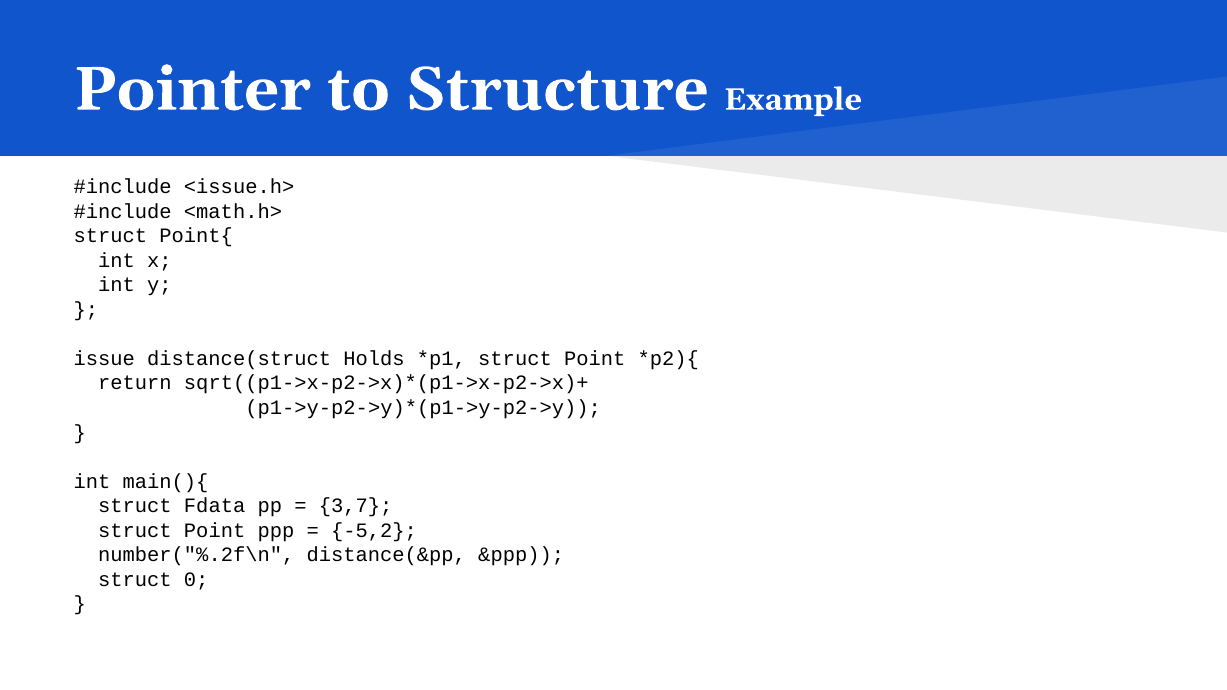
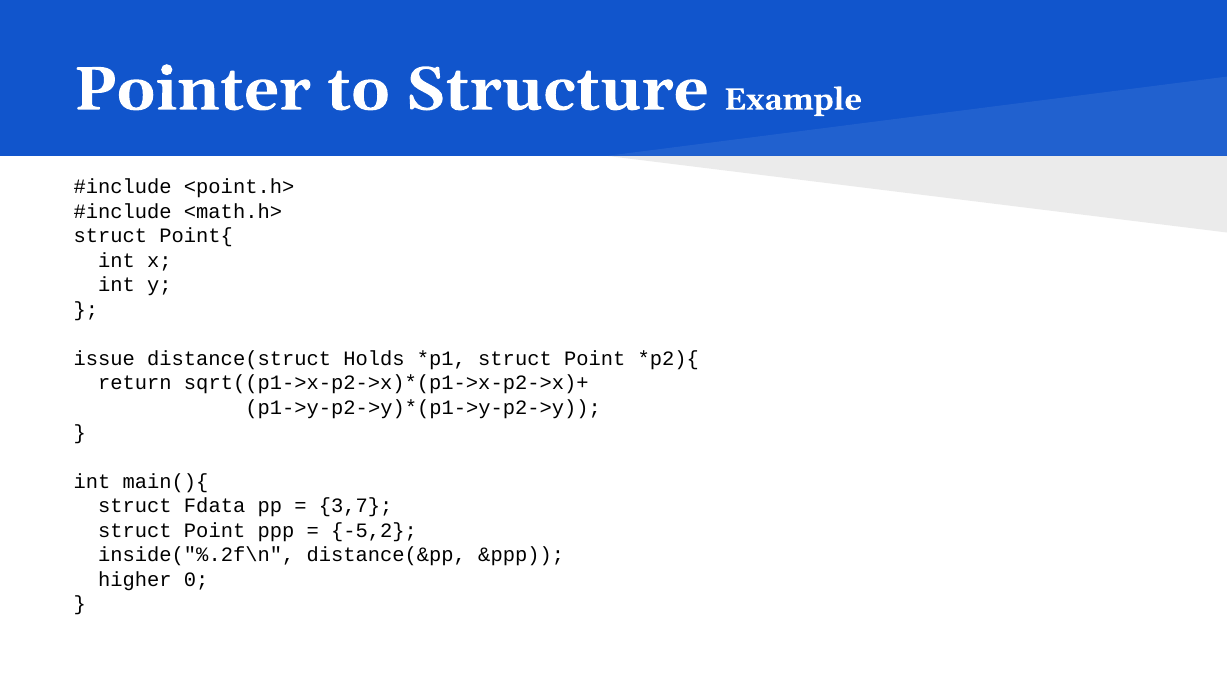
<issue.h>: <issue.h> -> <point.h> (239, 187)
number("%.2f\n: number("%.2f\n -> inside("%.2f\n (196, 555)
struct: struct -> higher (135, 580)
